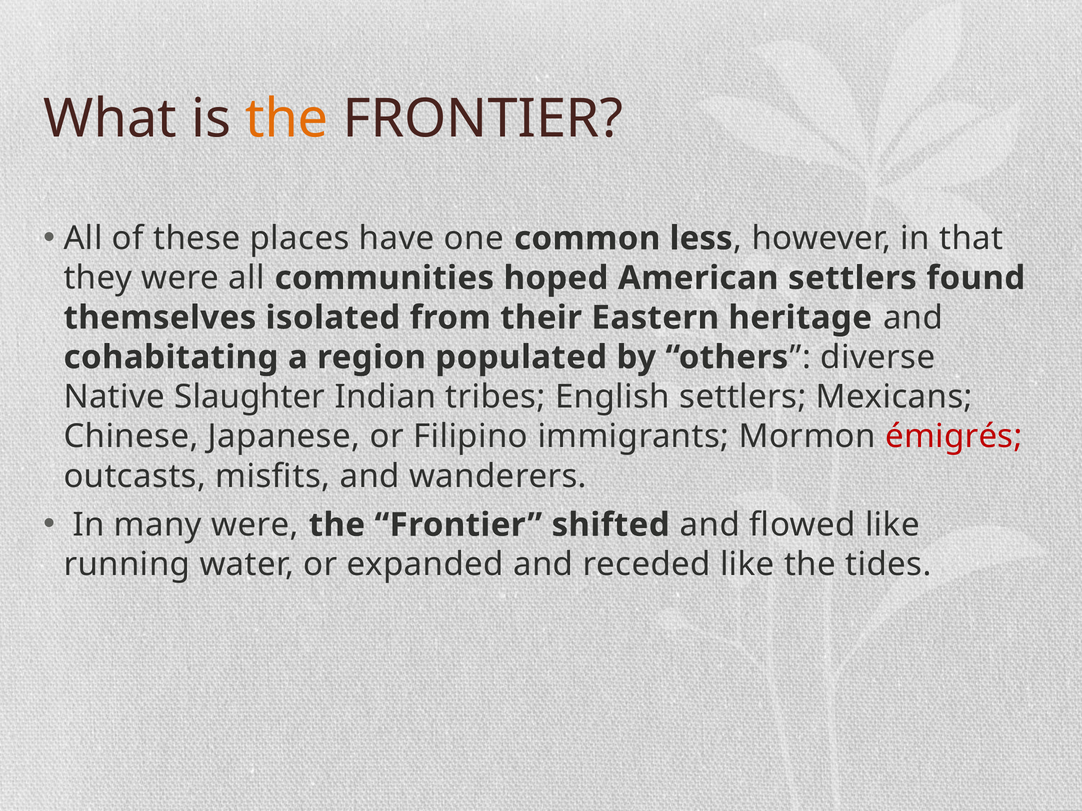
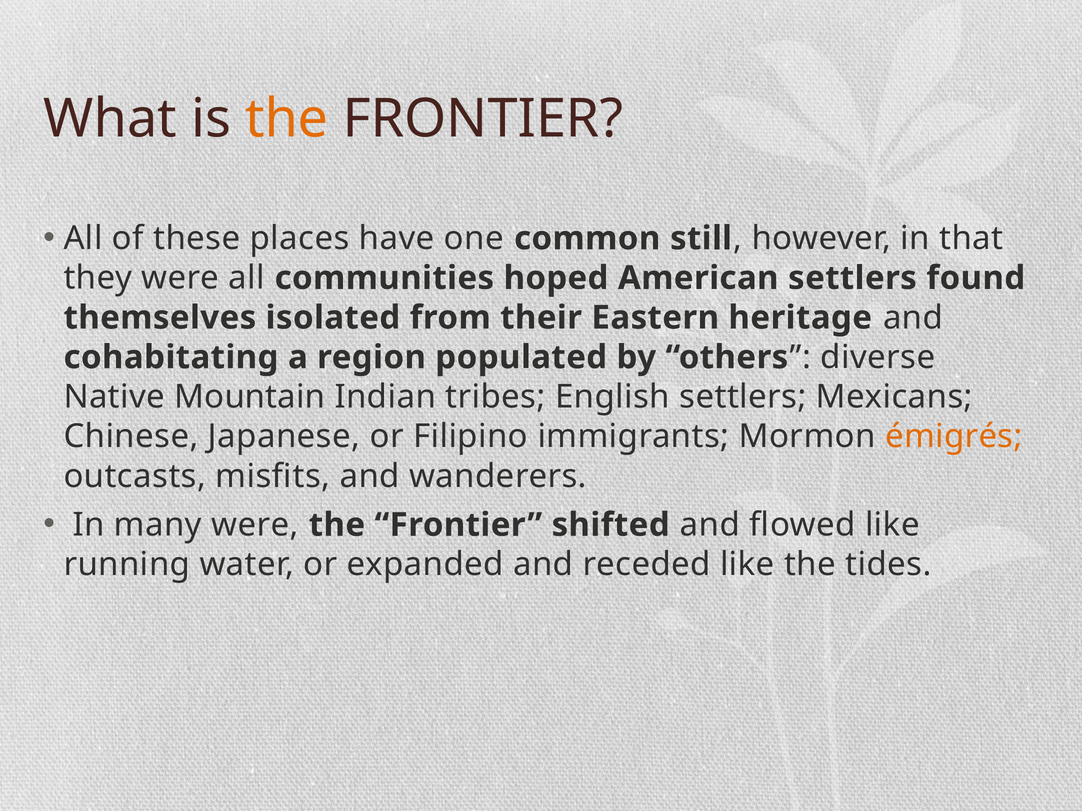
less: less -> still (701, 239)
Slaughter: Slaughter -> Mountain (250, 397)
émigrés colour: red -> orange (954, 437)
